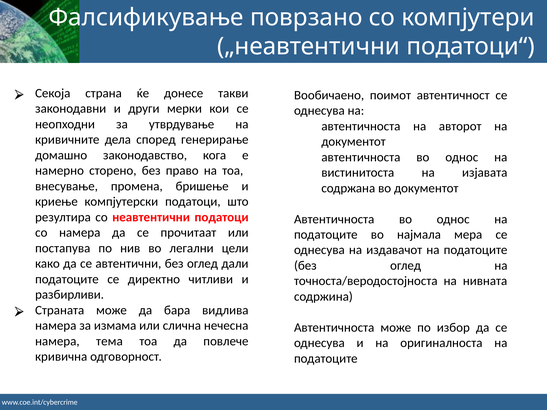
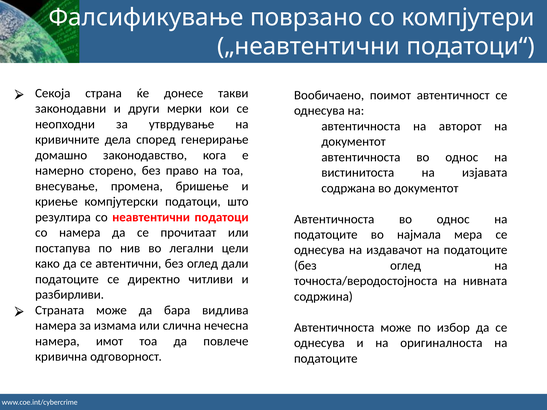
тема: тема -> имот (110, 341)
